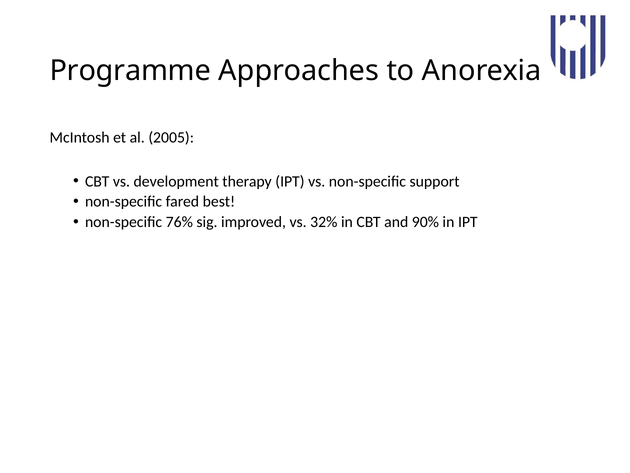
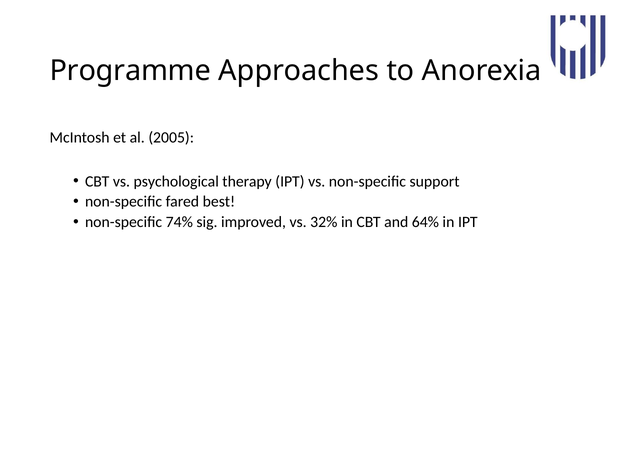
development: development -> psychological (176, 181)
76%: 76% -> 74% (179, 222)
90%: 90% -> 64% (425, 222)
